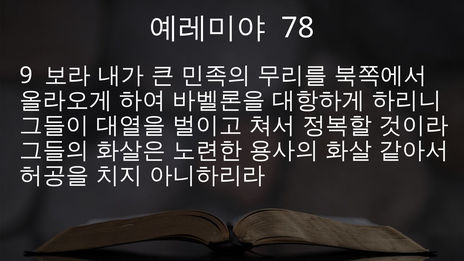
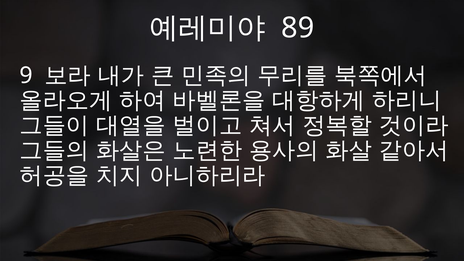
78: 78 -> 89 (298, 28)
